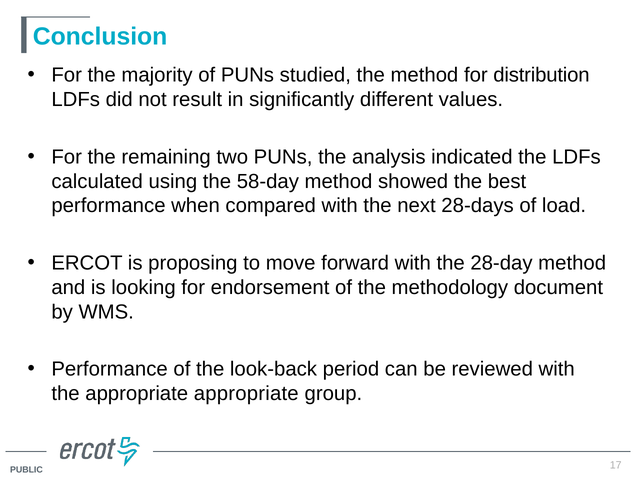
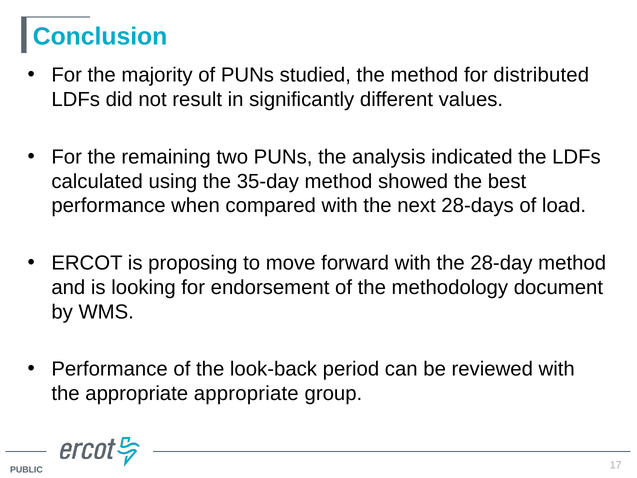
distribution: distribution -> distributed (541, 75)
58-day: 58-day -> 35-day (268, 181)
